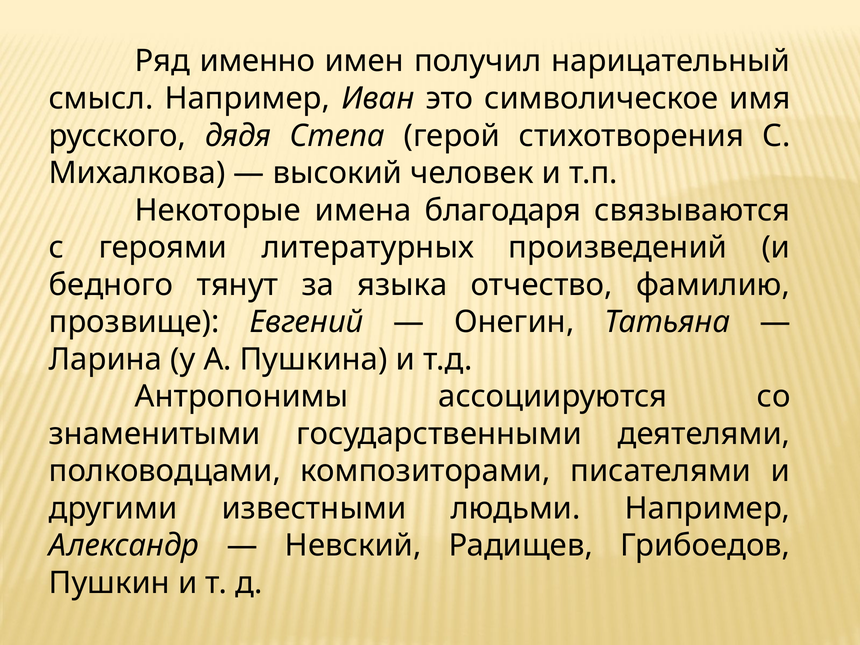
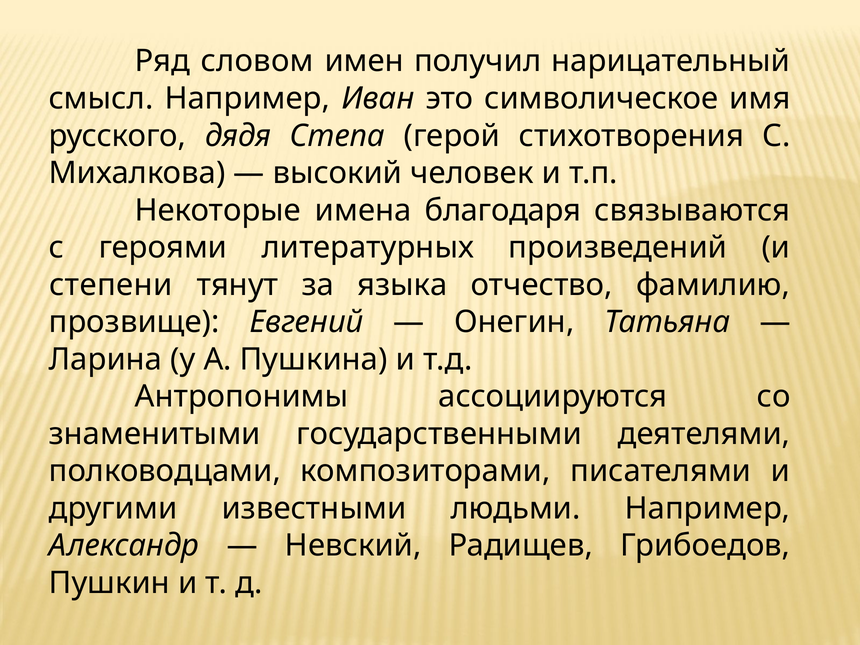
именно: именно -> словом (257, 61)
бедного: бедного -> степени (111, 285)
